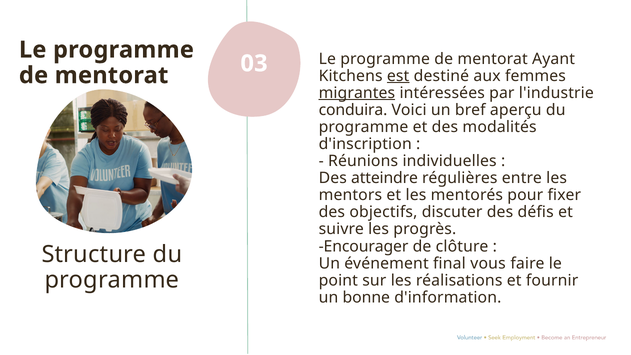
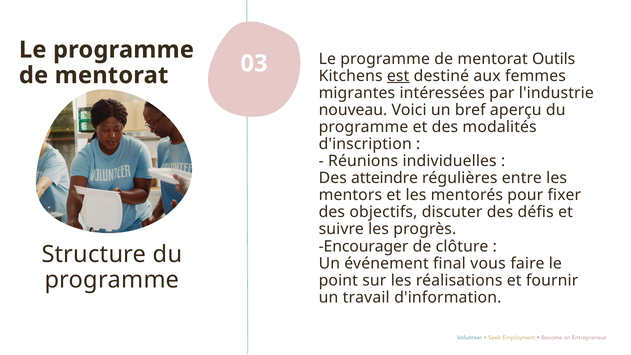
Ayant: Ayant -> Outils (554, 59)
migrantes underline: present -> none (357, 93)
conduira: conduira -> nouveau (353, 110)
bonne: bonne -> travail (366, 297)
